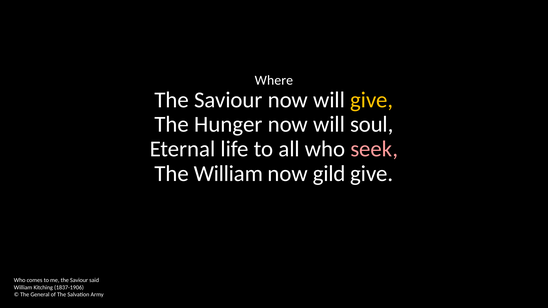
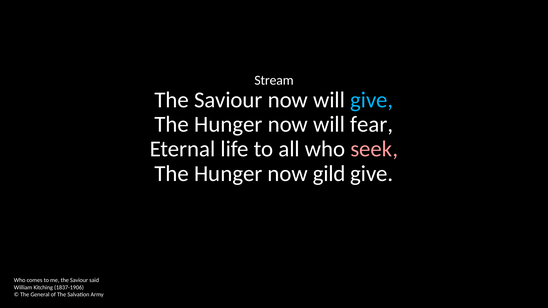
Where: Where -> Stream (274, 80)
give colour: yellow -> light blue (372, 100)
soul: soul -> fear (372, 125)
William: William -> Hunger (228, 174)
